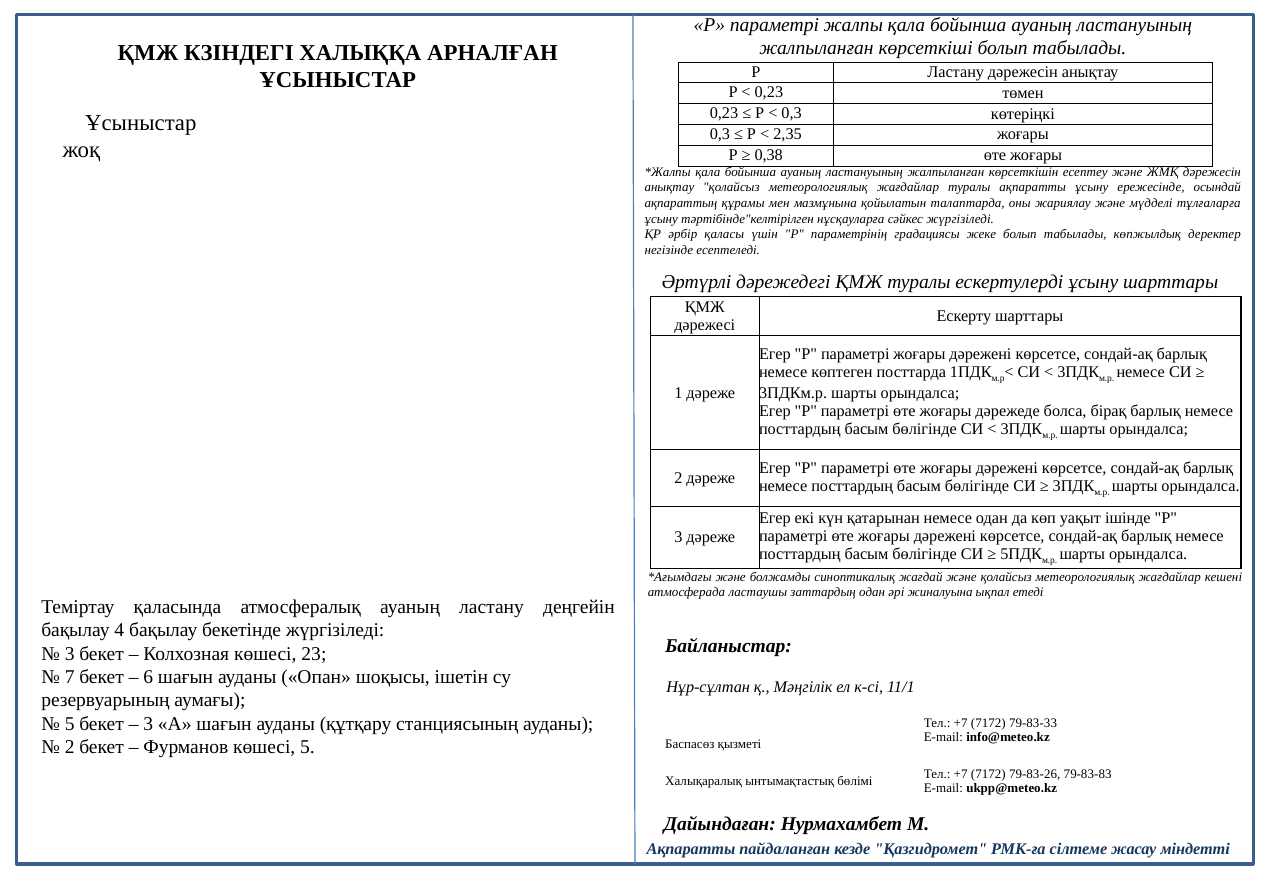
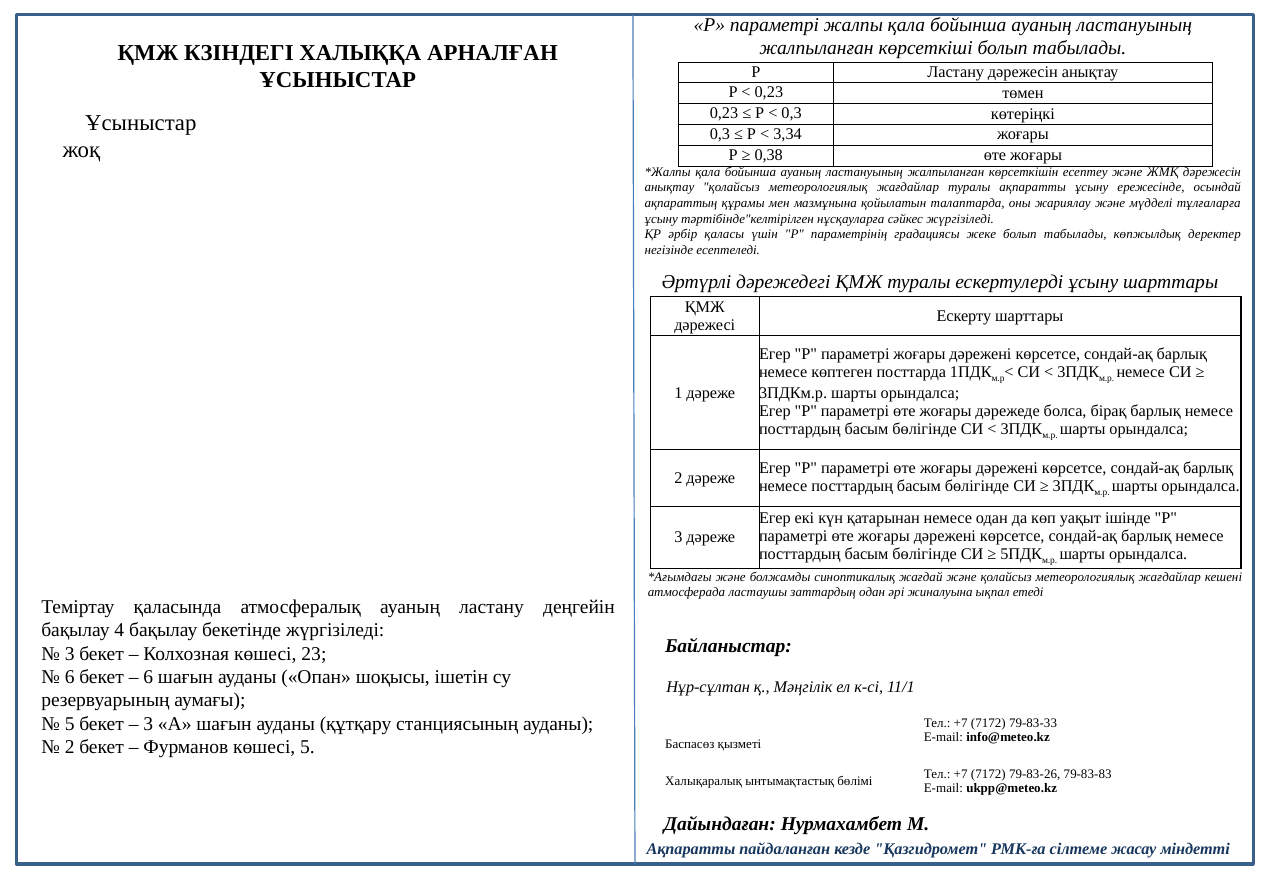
2,35: 2,35 -> 3,34 (788, 134)
7: 7 -> 6 (70, 677)
